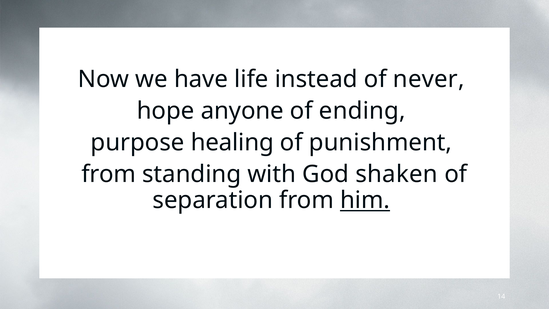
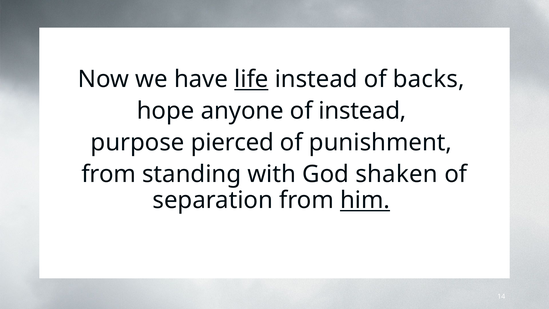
life underline: none -> present (251, 79)
never: never -> backs (429, 79)
of ending: ending -> instead (362, 111)
healing: healing -> pierced (232, 143)
